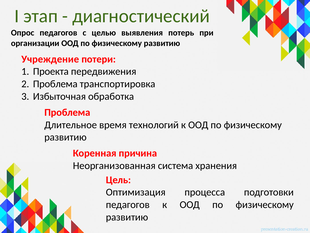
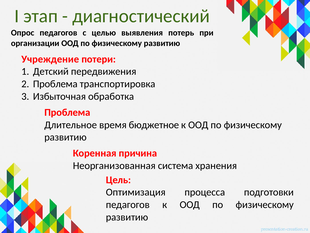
Проекта: Проекта -> Детский (51, 71)
технологий: технологий -> бюджетное (154, 125)
